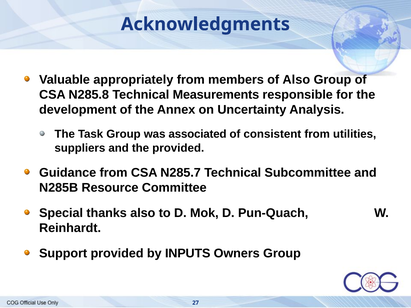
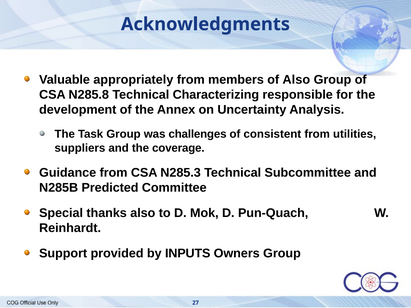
Measurements: Measurements -> Characterizing (216, 95)
associated: associated -> challenges (198, 134)
the provided: provided -> coverage (178, 148)
N285.7: N285.7 -> N285.3 (181, 173)
Resource: Resource -> Predicted (110, 188)
